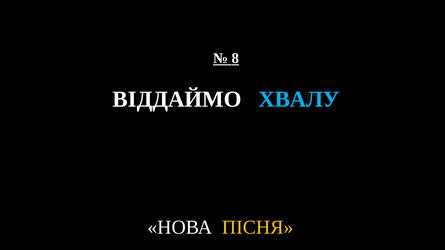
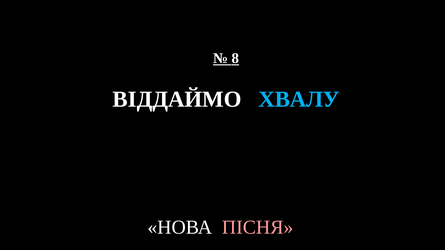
ПІСНЯ colour: yellow -> pink (258, 228)
